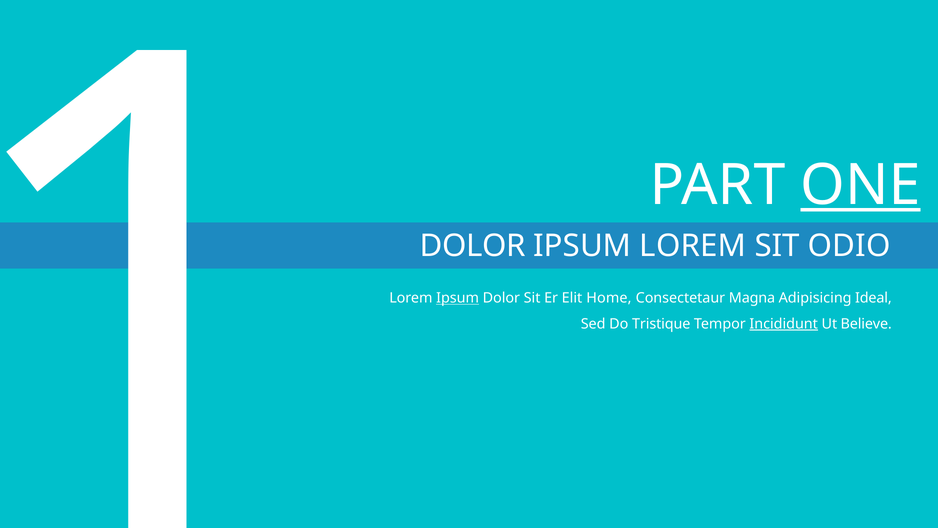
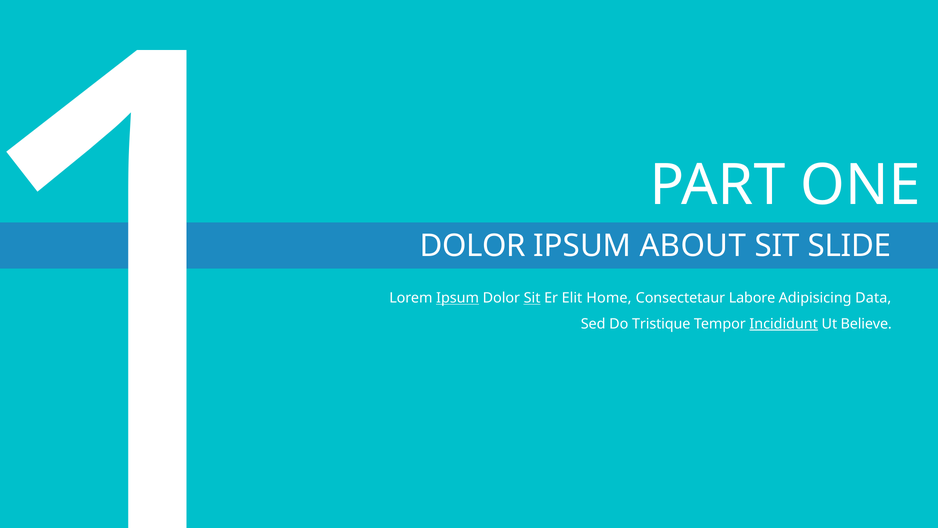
ONE underline: present -> none (860, 185)
IPSUM LOREM: LOREM -> ABOUT (693, 246)
ODIO: ODIO -> SLIDE (850, 246)
Sit underline: none -> present (532, 298)
Magna: Magna -> Labore (752, 298)
Ideal: Ideal -> Data (873, 298)
